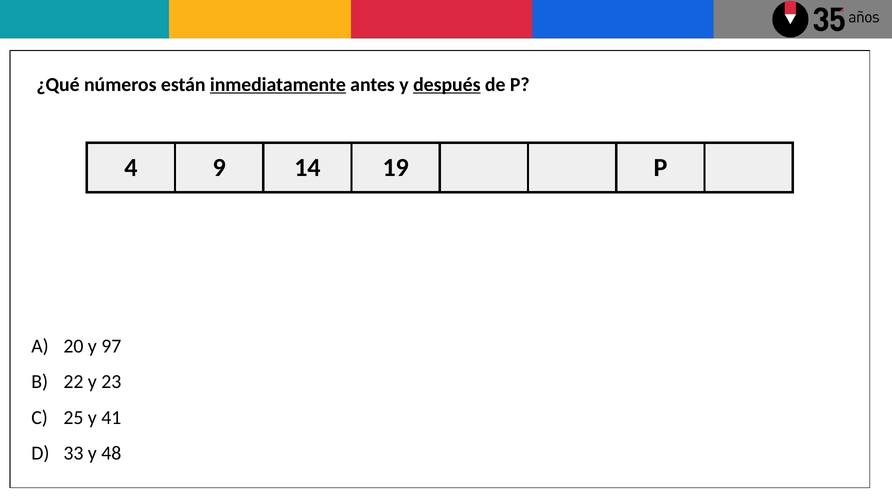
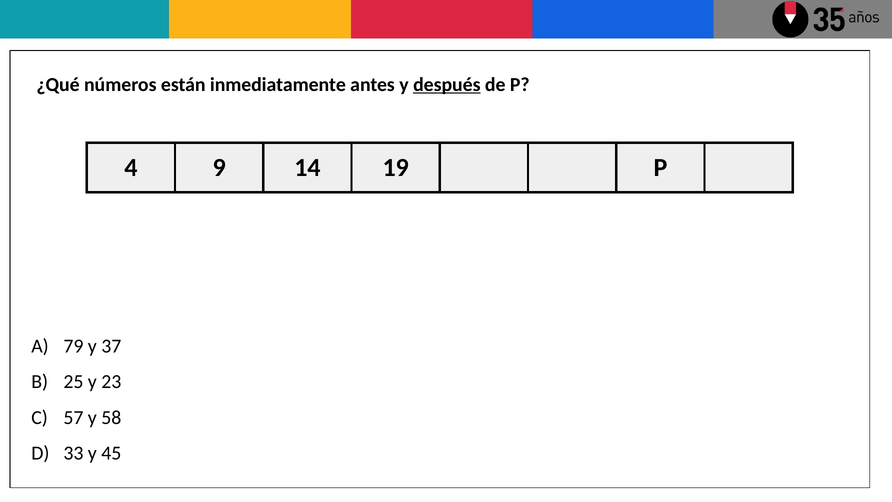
inmediatamente underline: present -> none (278, 85)
20: 20 -> 79 (74, 346)
97: 97 -> 37 (111, 346)
22: 22 -> 25 (74, 382)
25: 25 -> 57 (74, 417)
41: 41 -> 58 (111, 417)
48: 48 -> 45 (111, 453)
